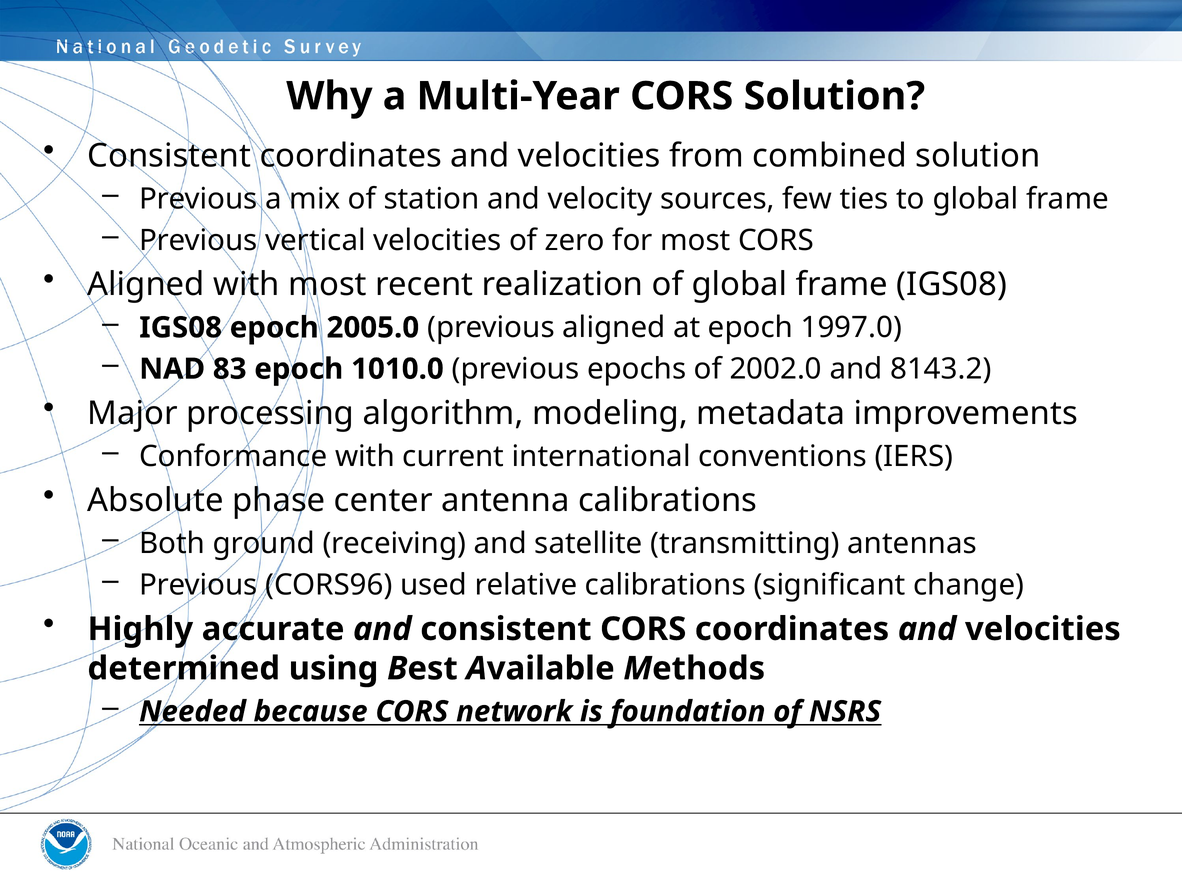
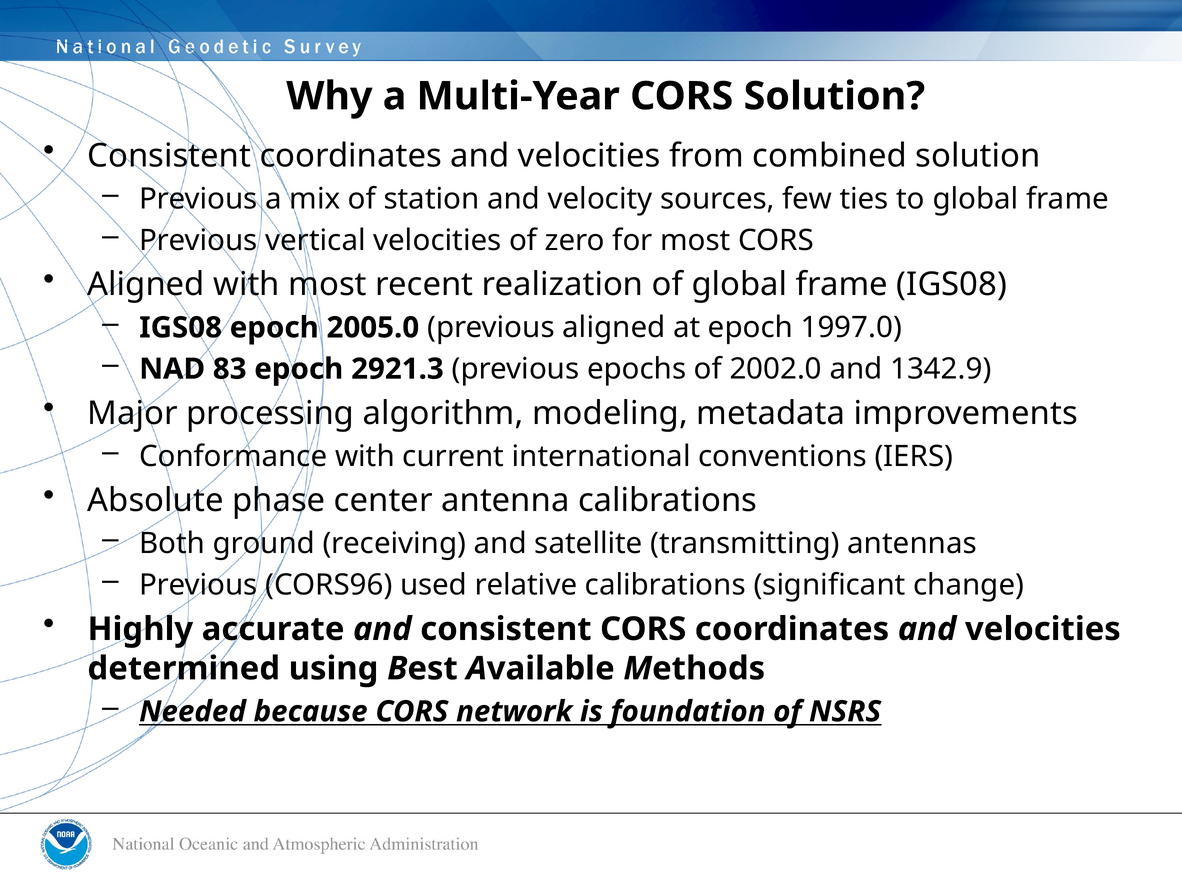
1010.0: 1010.0 -> 2921.3 (397, 369)
8143.2: 8143.2 -> 1342.9 (941, 369)
